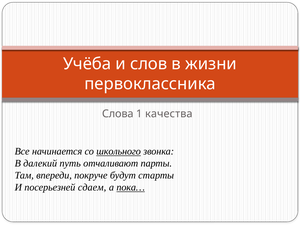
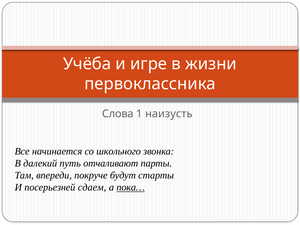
слов: слов -> игре (149, 64)
качества: качества -> наизусть (169, 114)
школьного underline: present -> none (119, 151)
